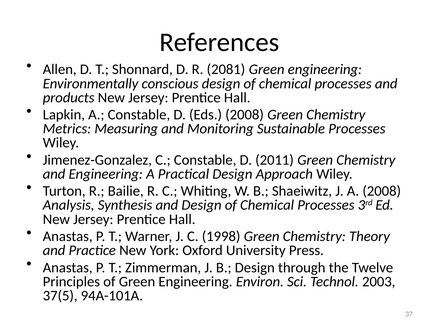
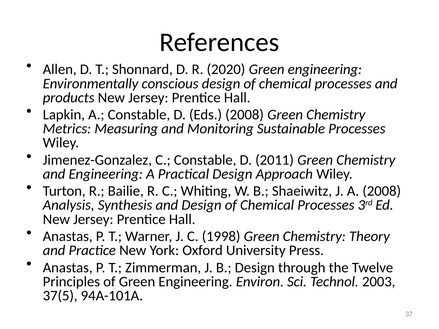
2081: 2081 -> 2020 (226, 70)
